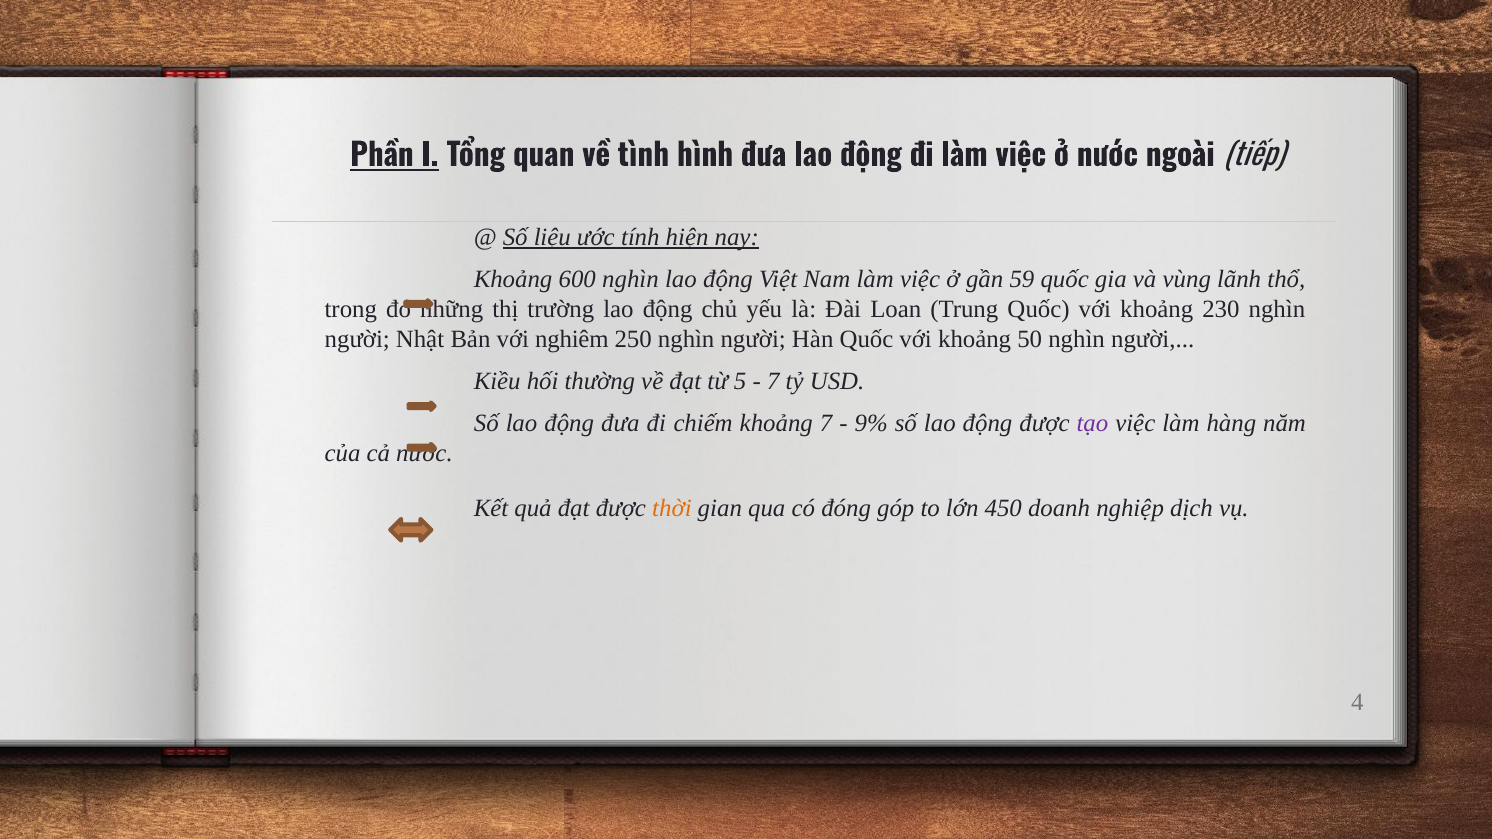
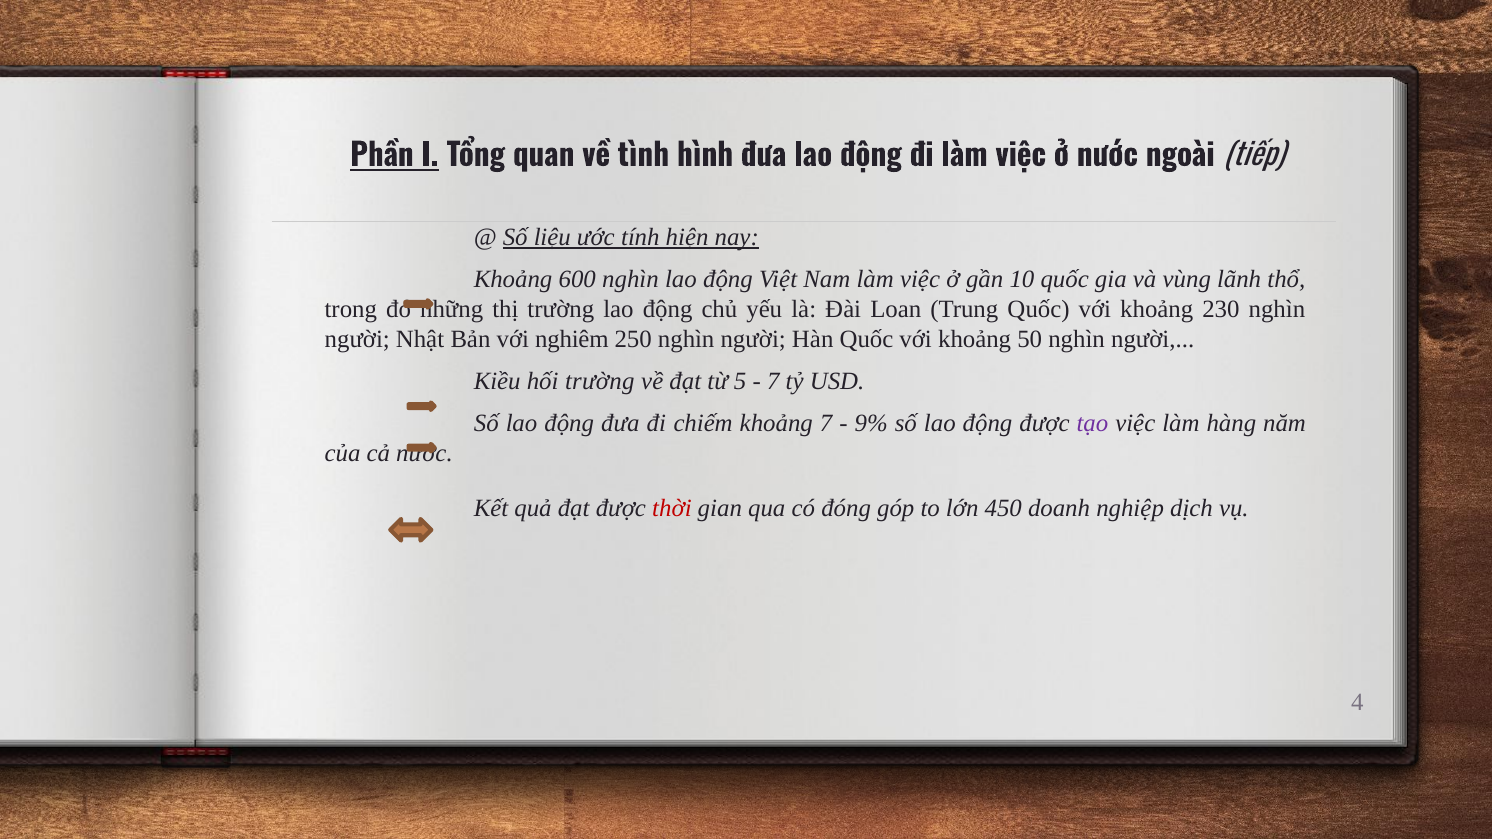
59: 59 -> 10 (1022, 279)
hối thường: thường -> trường (600, 381)
thời colour: orange -> red (672, 508)
